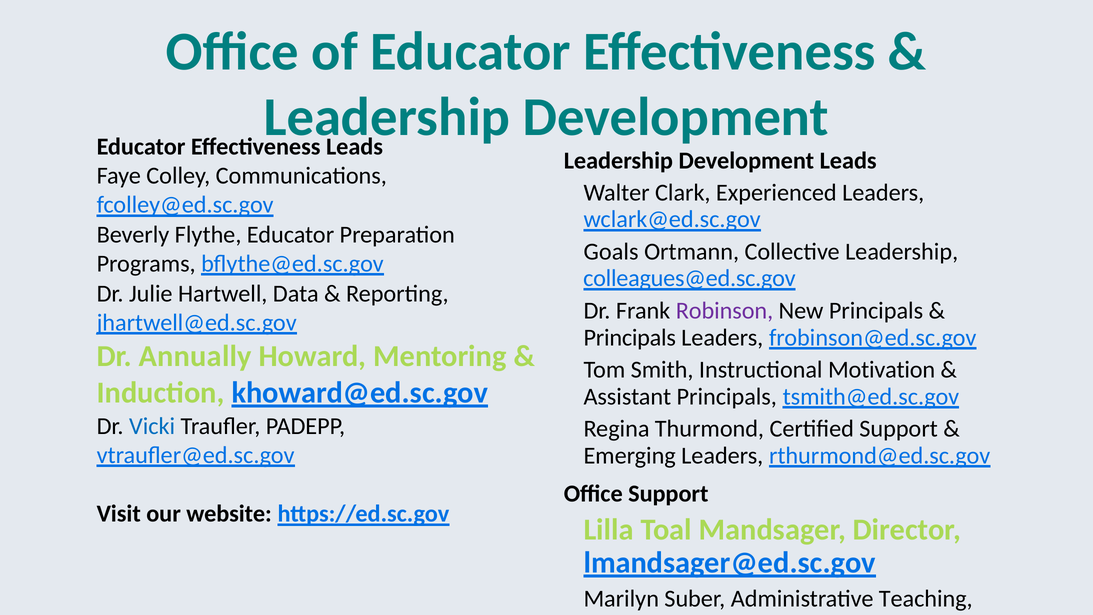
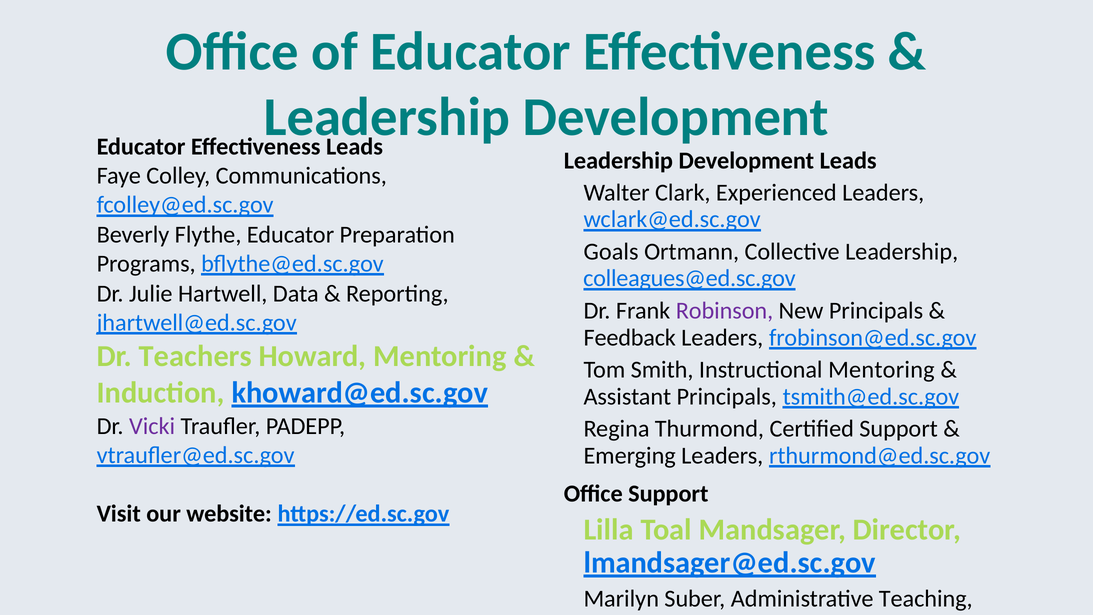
Principals: Principals -> Feedback (630, 337)
Annually: Annually -> Teachers (195, 356)
Instructional Motivation: Motivation -> Mentoring (881, 370)
Vicki colour: blue -> purple (152, 426)
